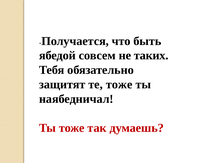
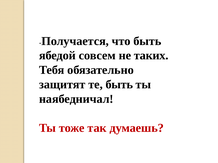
те тоже: тоже -> быть (119, 85)
